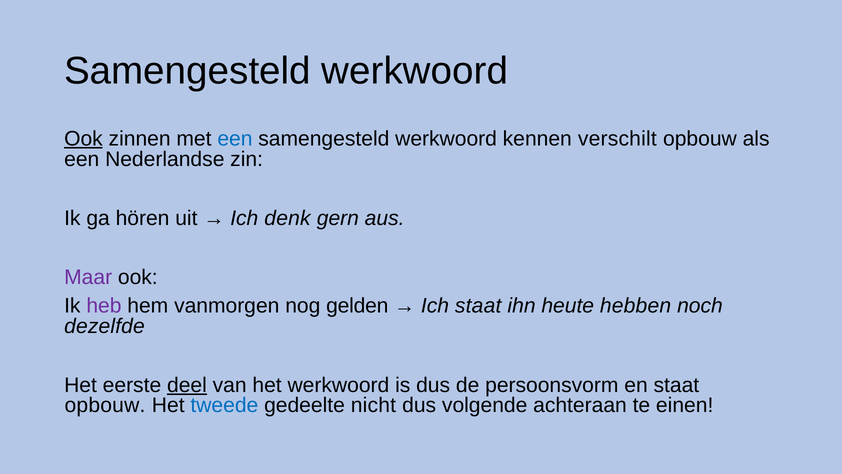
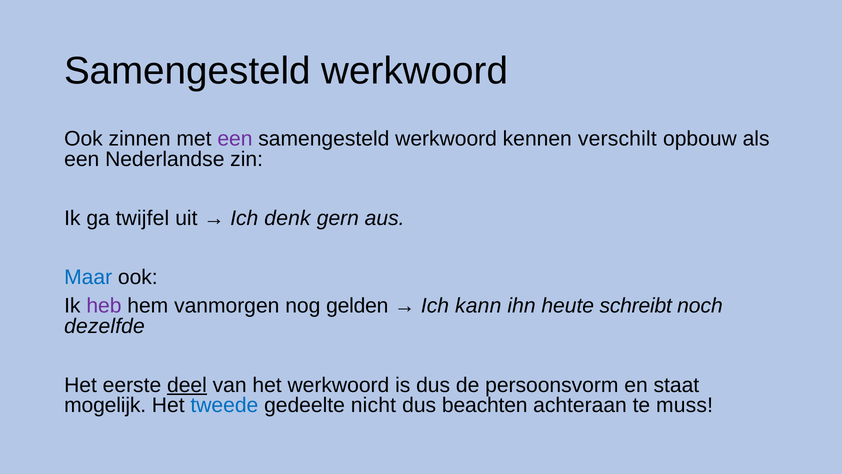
Ook underline: present -> none (83, 139)
een colour: blue -> purple (235, 139)
hören: hören -> twijfel (142, 218)
Maar colour: purple -> blue (88, 277)
Ich staat: staat -> kann (478, 305)
hebben: hebben -> schreibt (636, 305)
opbouw: opbouw -> mogelijk (105, 405)
volgende: volgende -> beachten (485, 405)
einen: einen -> muss (685, 405)
